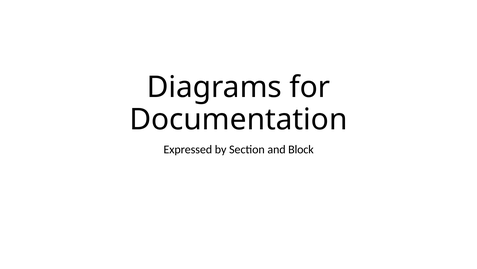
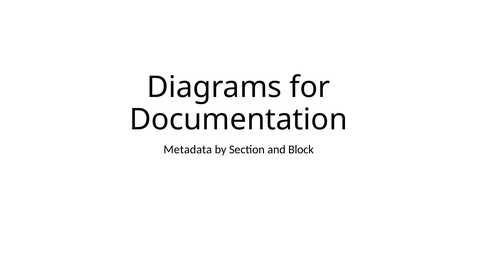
Expressed: Expressed -> Metadata (188, 149)
